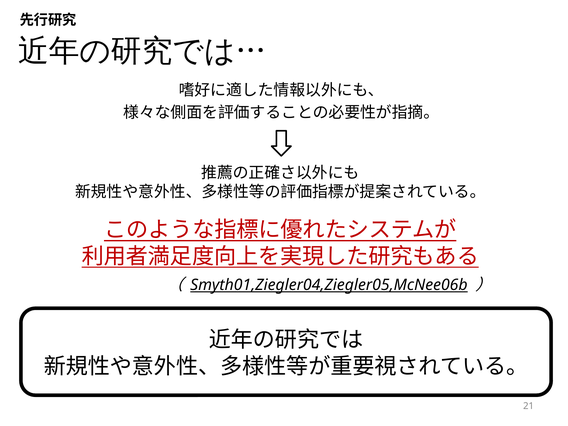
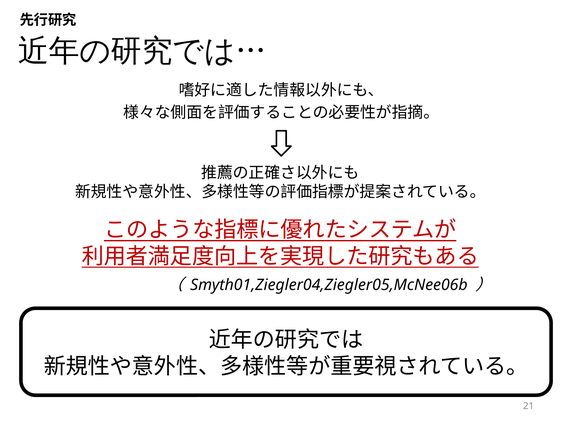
Smyth01,Ziegler04,Ziegler05,McNee06b underline: present -> none (329, 285)
